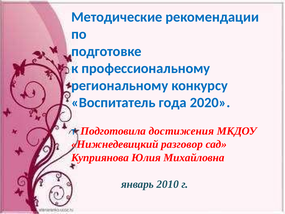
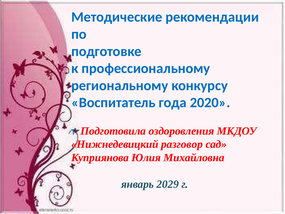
достижения: достижения -> оздоровления (181, 131)
2010: 2010 -> 2029 (168, 184)
